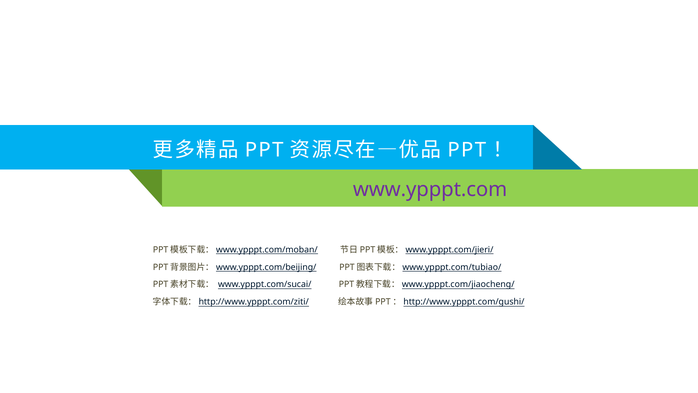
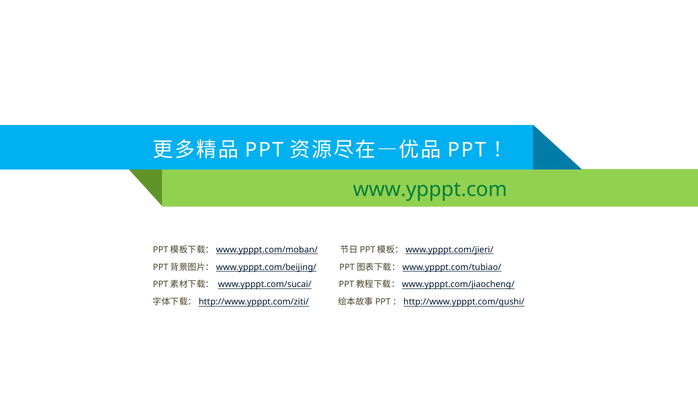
www.ypppt.com colour: purple -> green (430, 189)
